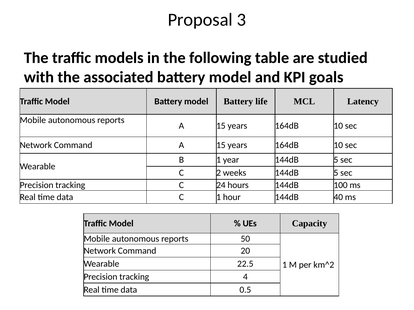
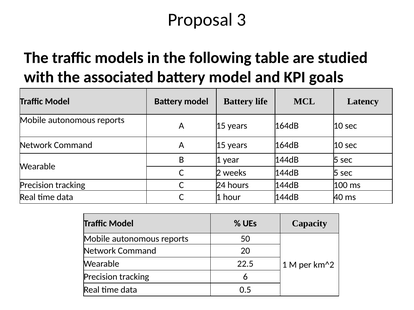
4: 4 -> 6 (245, 277)
